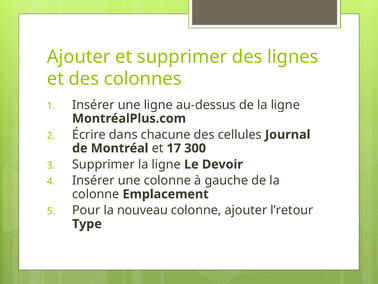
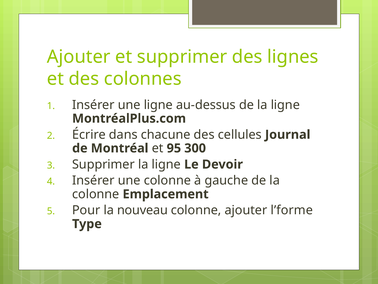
17: 17 -> 95 (174, 148)
l’retour: l’retour -> l’forme (292, 210)
